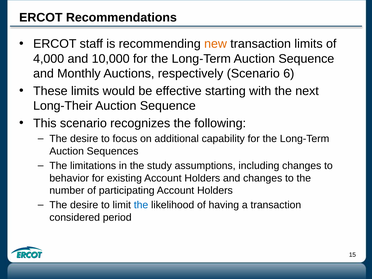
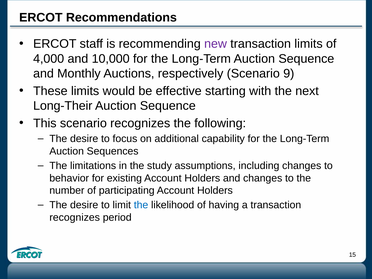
new colour: orange -> purple (216, 44)
6: 6 -> 9 (289, 74)
considered: considered -> recognizes (75, 217)
